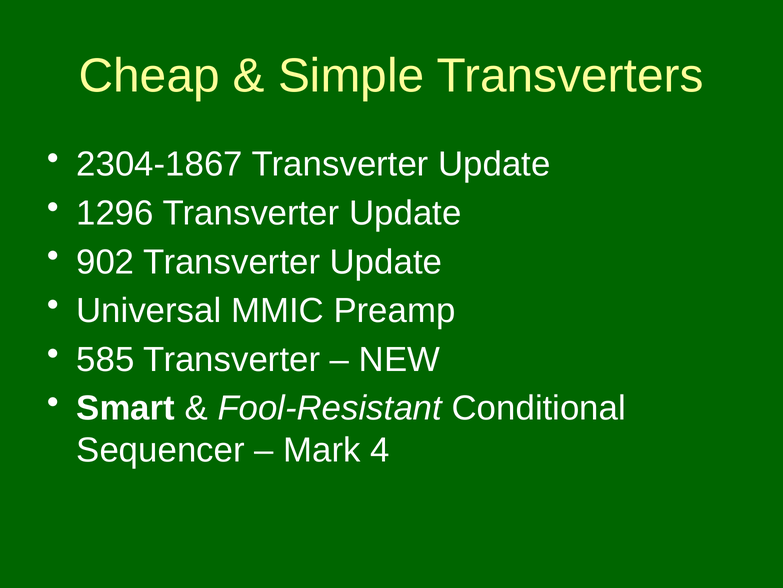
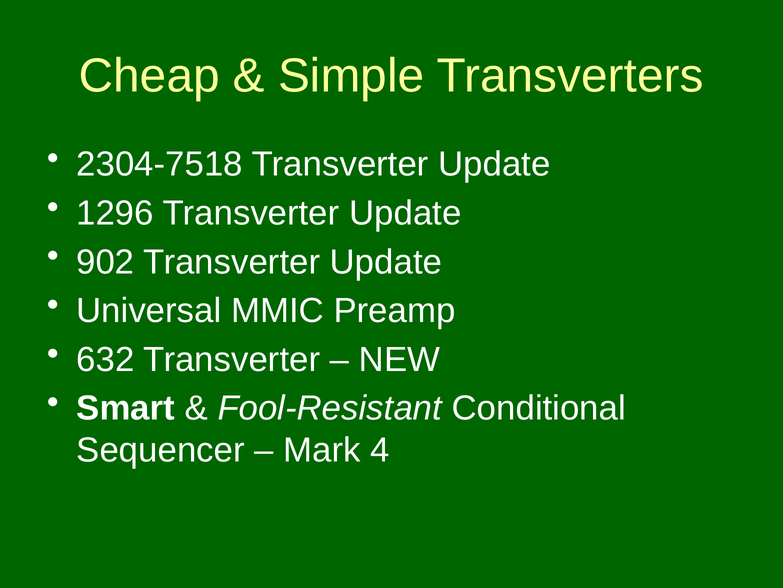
2304-1867: 2304-1867 -> 2304-7518 (160, 164)
585: 585 -> 632 (105, 359)
